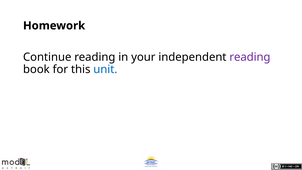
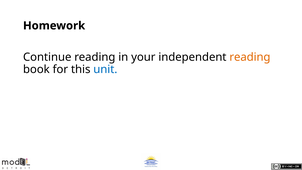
reading colour: purple -> orange (250, 57)
